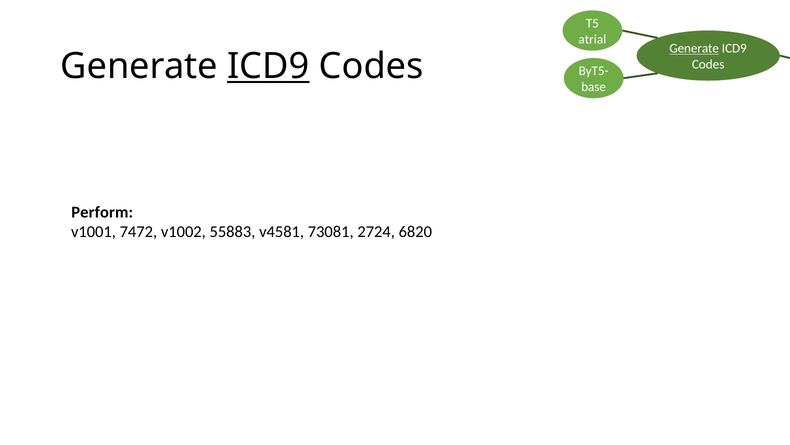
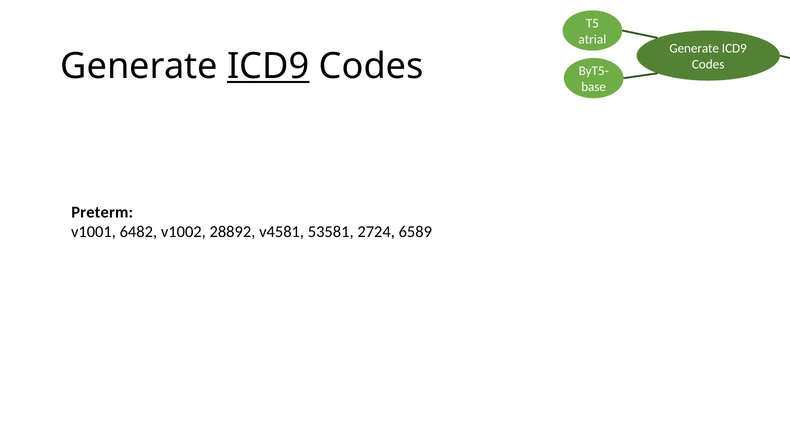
Generate underline: present -> none (694, 48)
Perform: Perform -> Preterm (102, 212)
7472: 7472 -> 6482 (138, 232)
55883: 55883 -> 28892 (232, 232)
73081: 73081 -> 53581 (331, 232)
6820: 6820 -> 6589 (415, 232)
